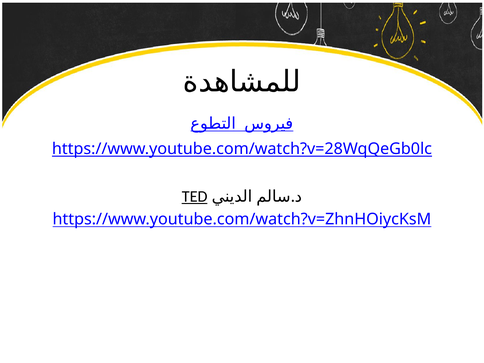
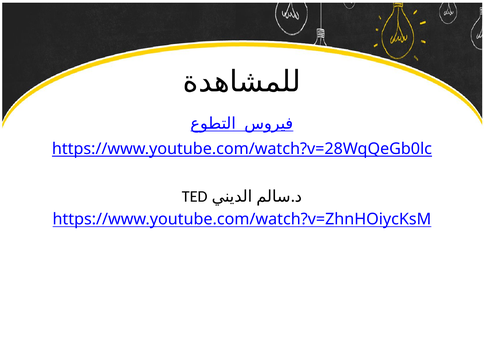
TED underline: present -> none (195, 197)
